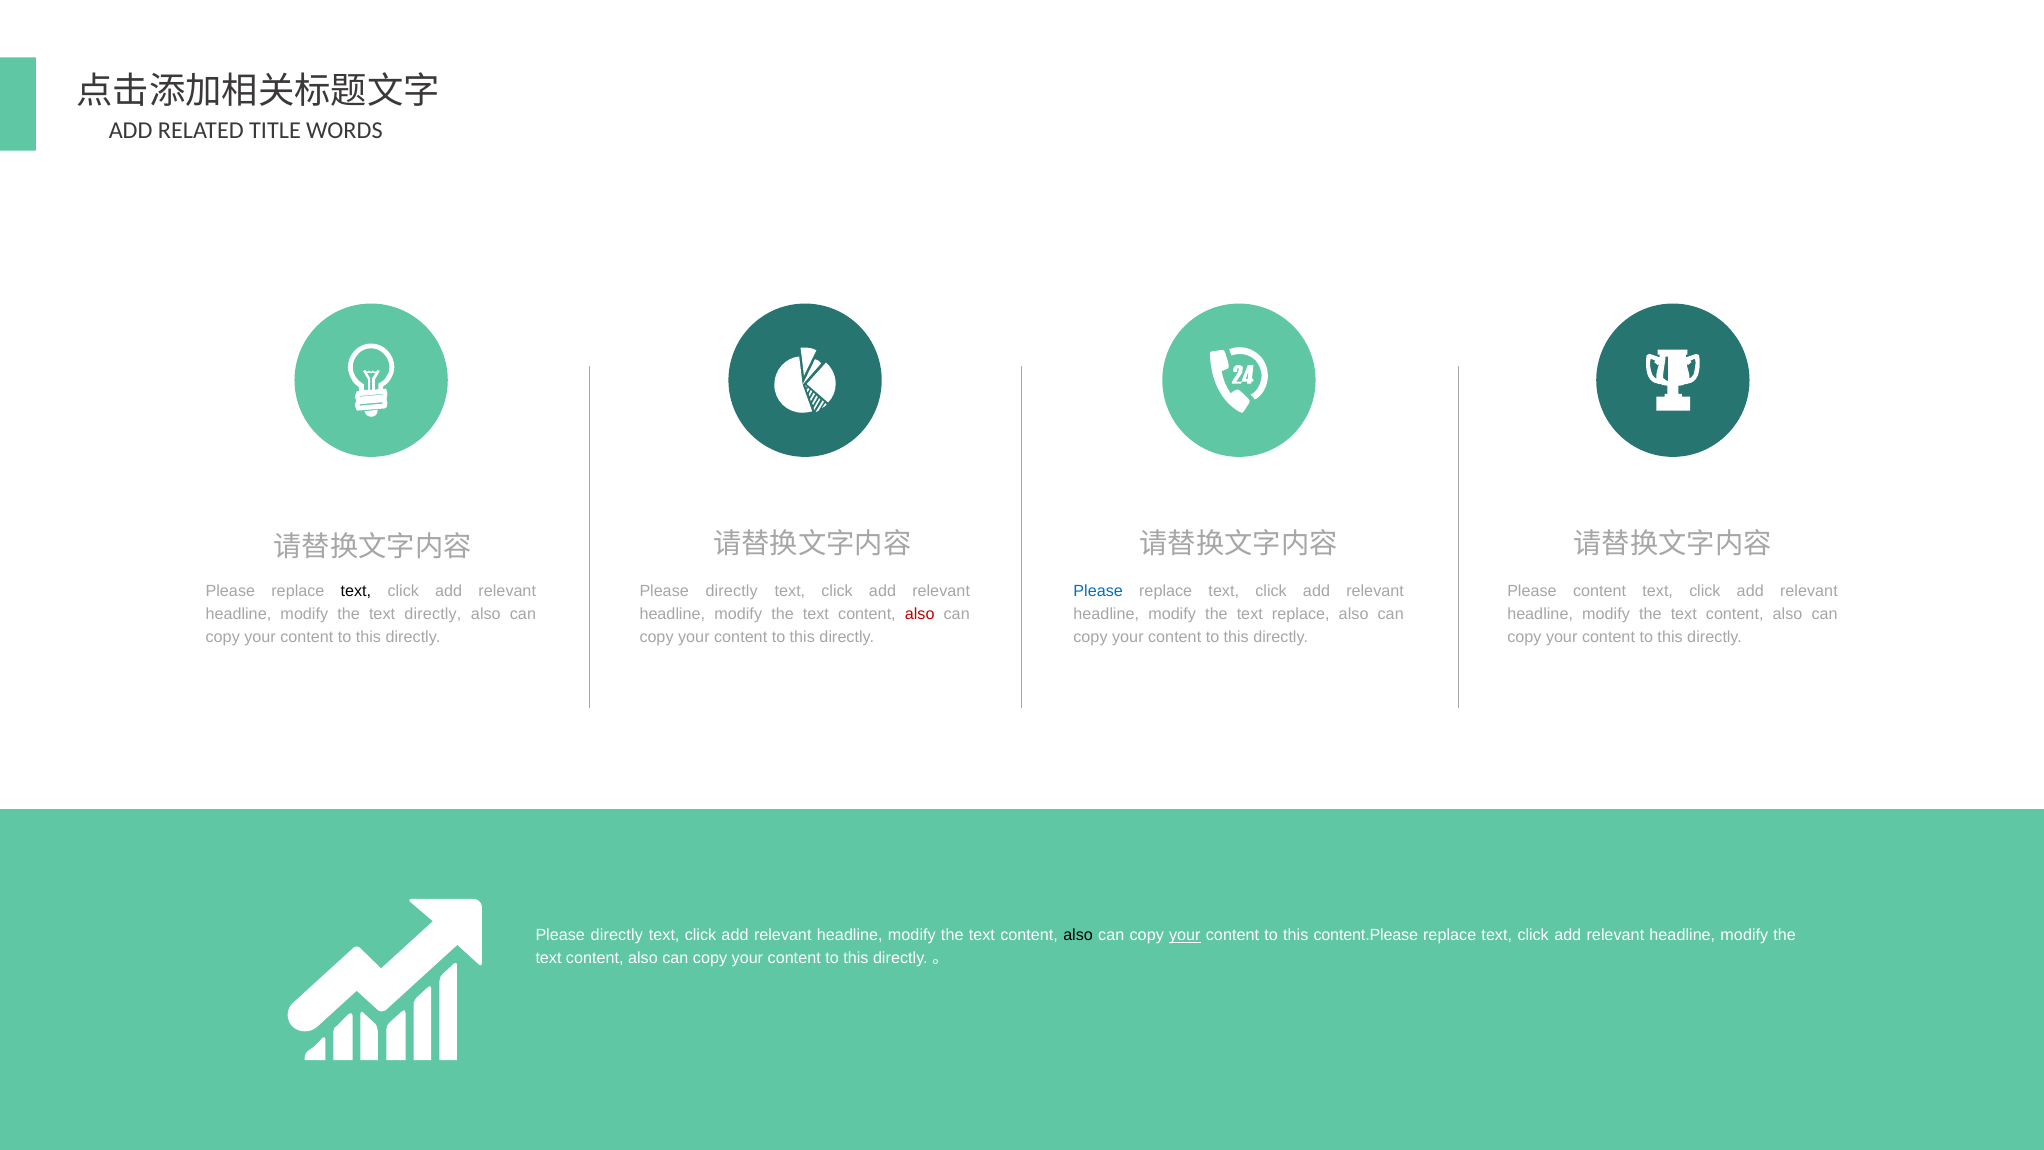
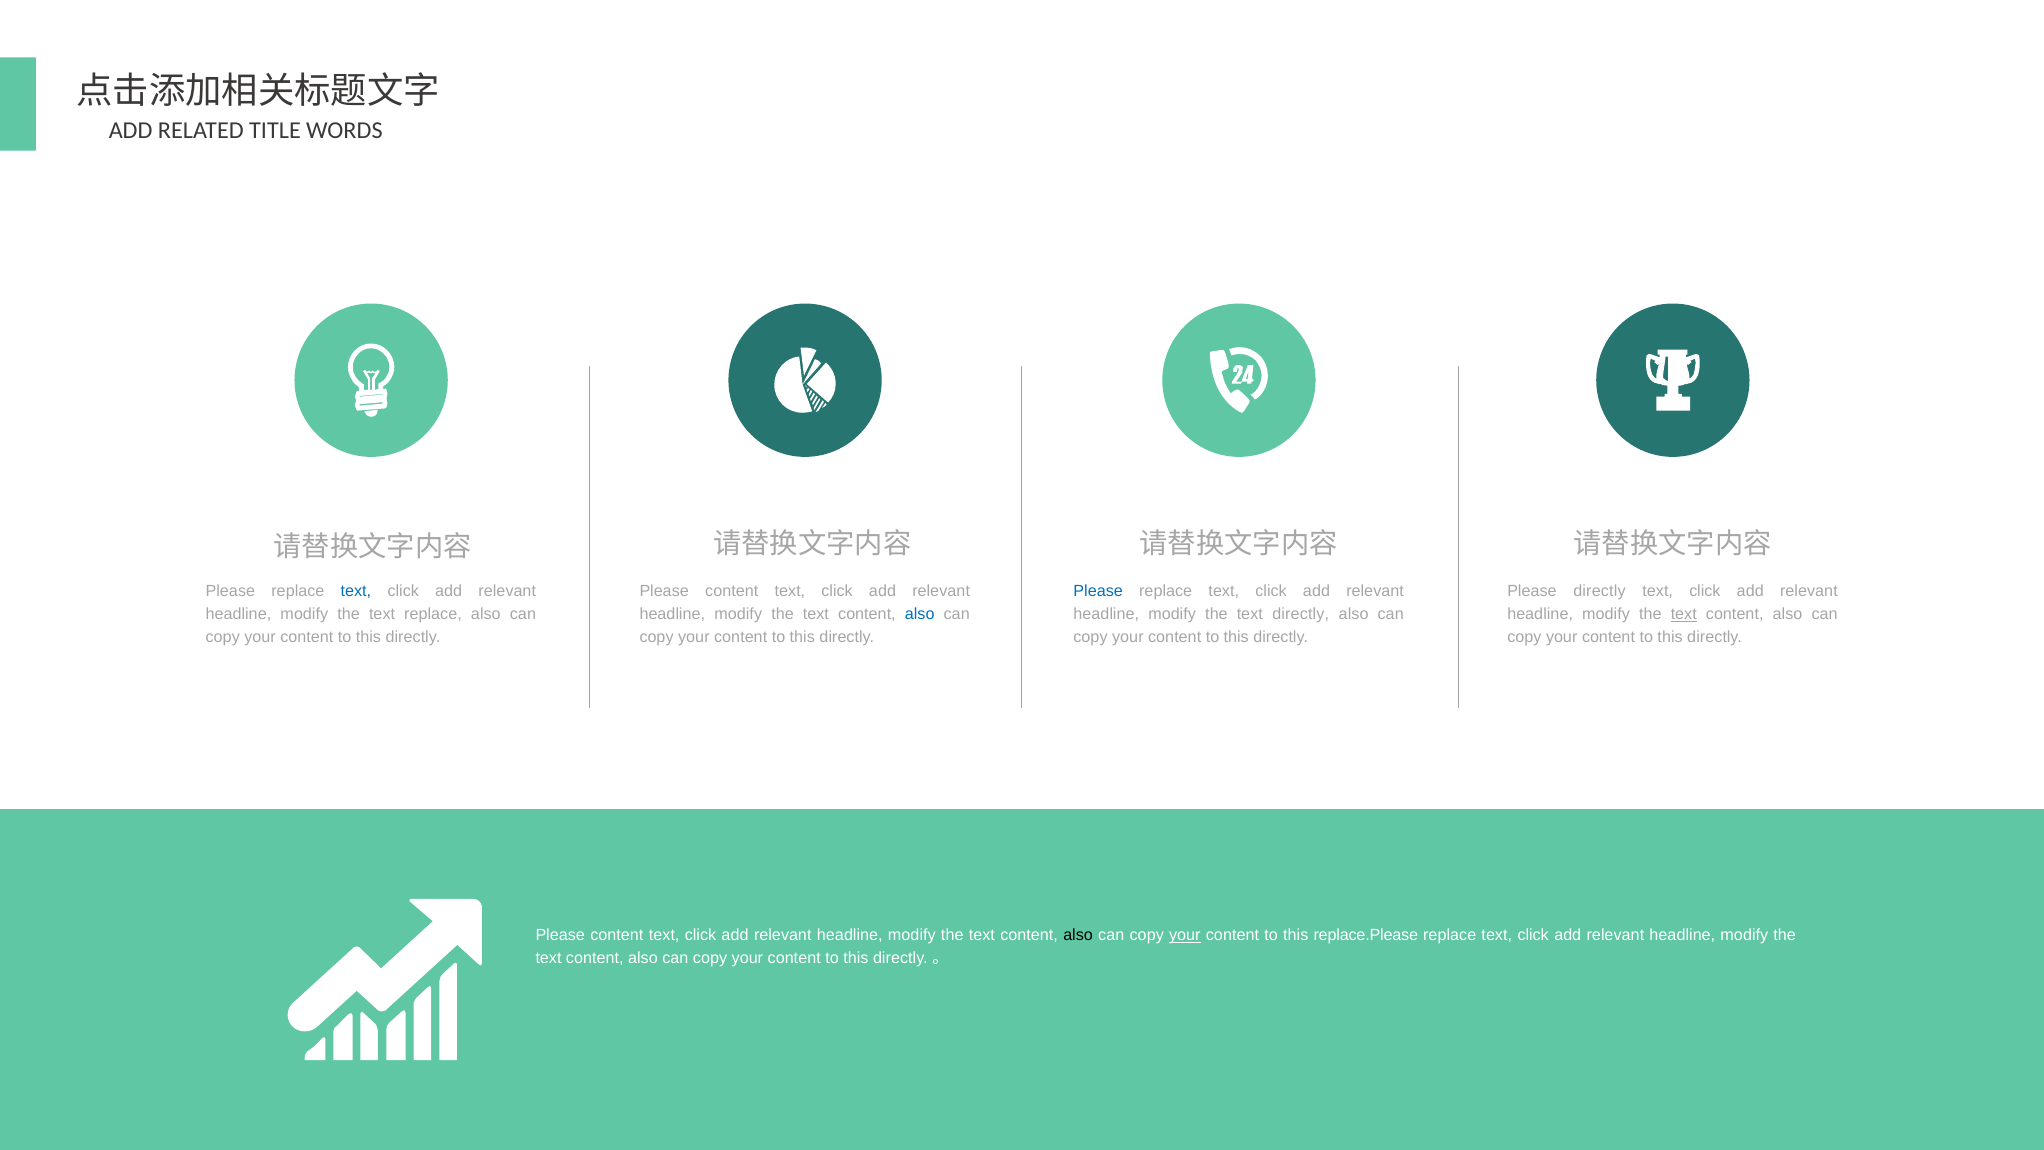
text colour: black -> blue (356, 591)
directly: directly -> content (732, 591)
Please content: content -> directly (1599, 591)
text directly: directly -> replace (433, 614)
also colour: red -> blue (920, 614)
text replace: replace -> directly (1301, 614)
text underline: none -> present (1684, 614)
directly: directly -> content (617, 935)
content.Please: content.Please -> replace.Please (1366, 935)
